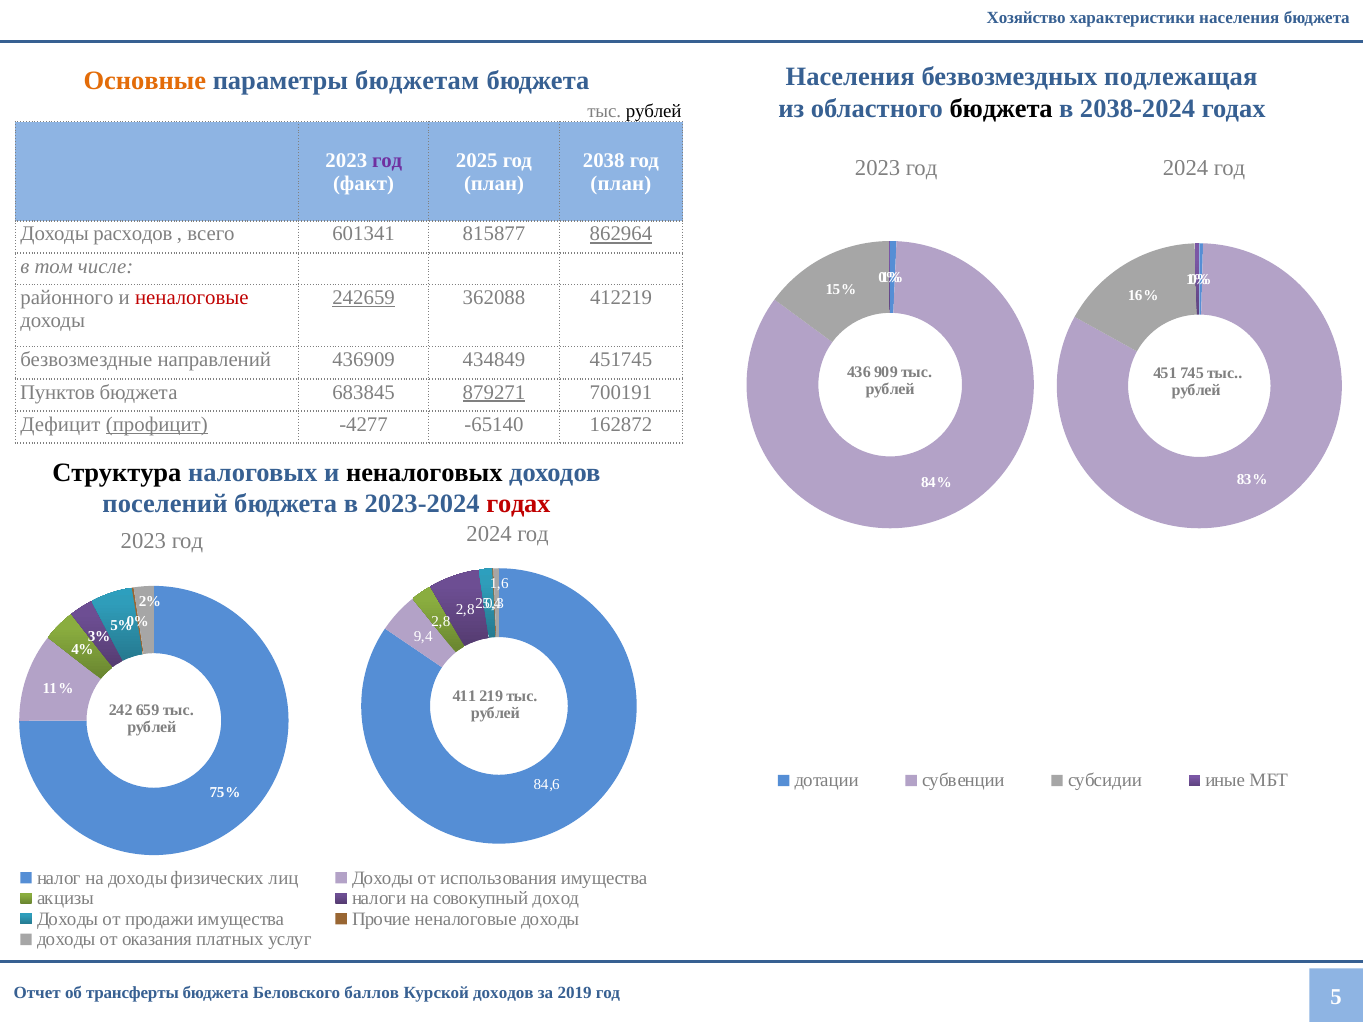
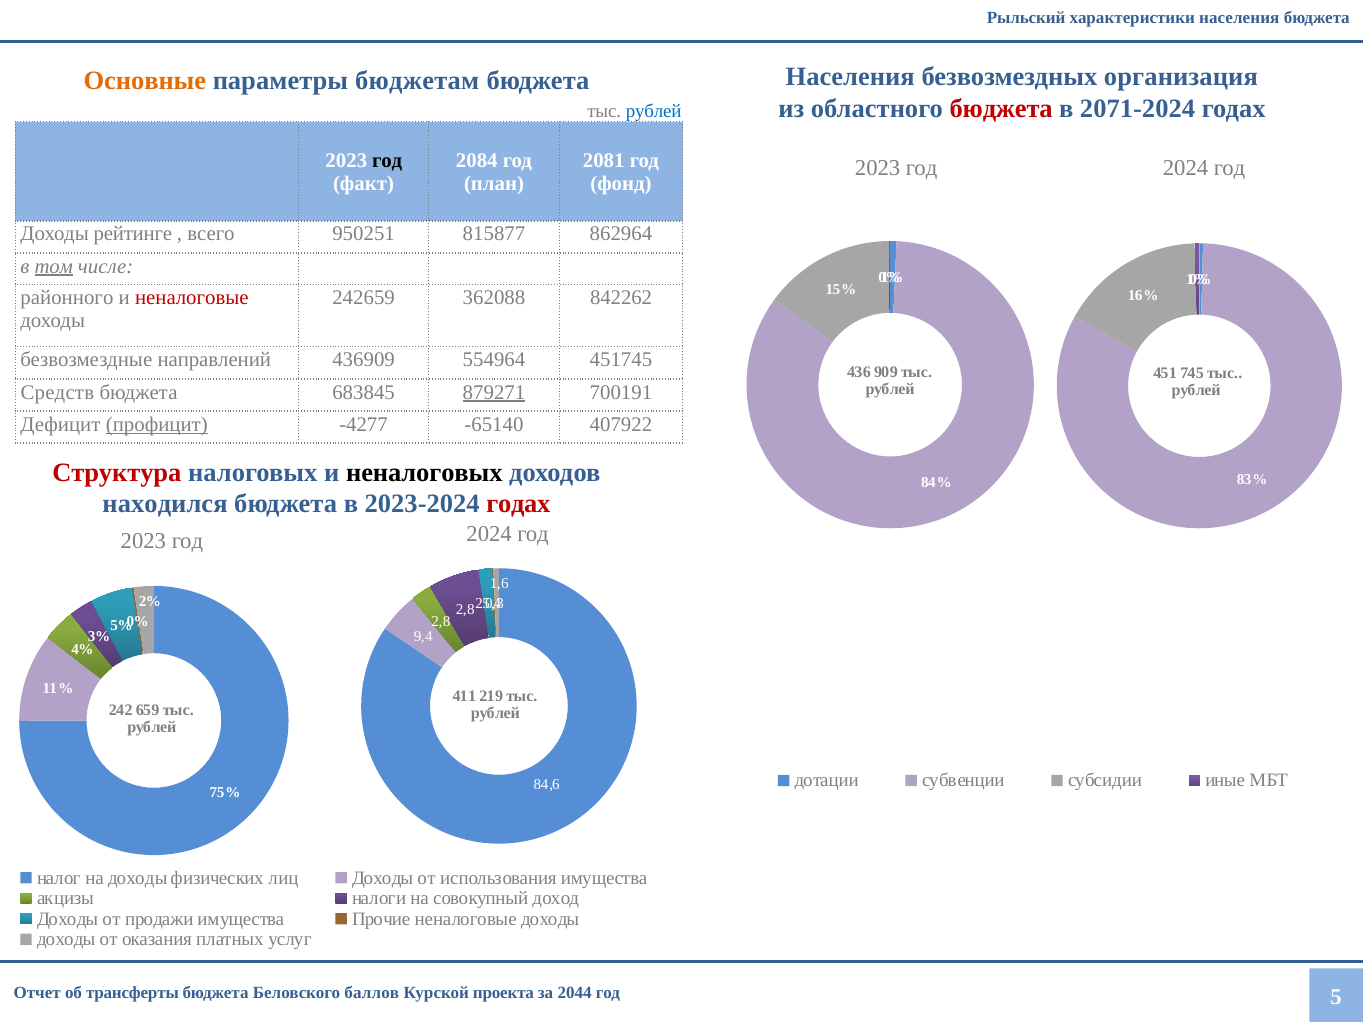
Хозяйство: Хозяйство -> Рыльский (1026, 18)
подлежащая: подлежащая -> организация (1181, 77)
бюджета colour: black -> red (1001, 109)
2038-2024: 2038-2024 -> 2071-2024 (1138, 109)
рублей colour: black -> blue (654, 111)
год colour: purple -> black (387, 161)
2025: 2025 -> 2084 (477, 161)
2038: 2038 -> 2081 (604, 161)
план: план -> фонд (621, 184)
расходов: расходов -> рейтинге (133, 234)
601341: 601341 -> 950251 (364, 234)
862964 underline: present -> none (621, 234)
том underline: none -> present (54, 266)
242659 underline: present -> none (364, 298)
412219: 412219 -> 842262 (621, 298)
434849: 434849 -> 554964 (494, 360)
Пунктов: Пунктов -> Средств (57, 392)
162872: 162872 -> 407922 (621, 424)
Структура colour: black -> red (117, 472)
поселений: поселений -> находился (165, 504)
Курской доходов: доходов -> проекта (503, 993)
2019: 2019 -> 2044 (575, 993)
